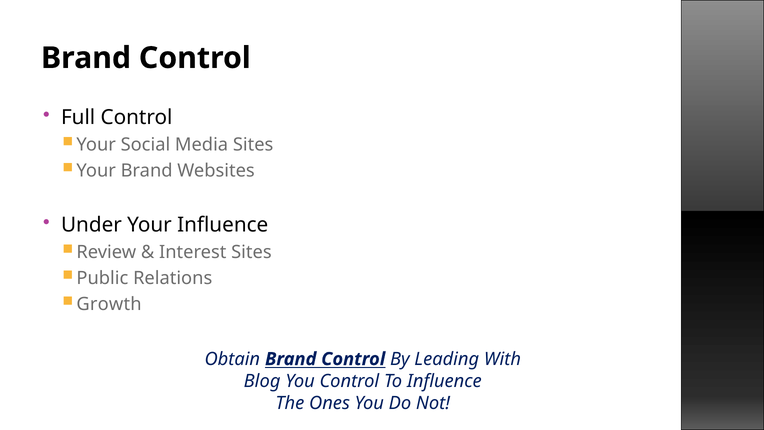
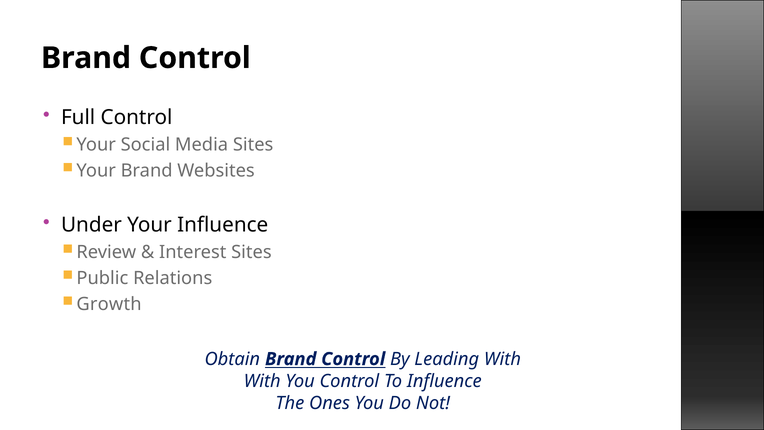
Blog: Blog -> With (262, 381)
